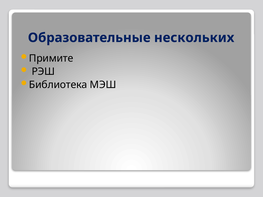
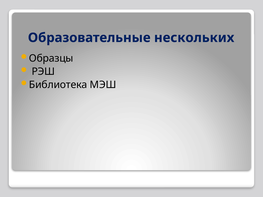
Примите: Примите -> Образцы (51, 58)
